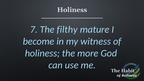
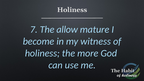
filthy: filthy -> allow (67, 30)
